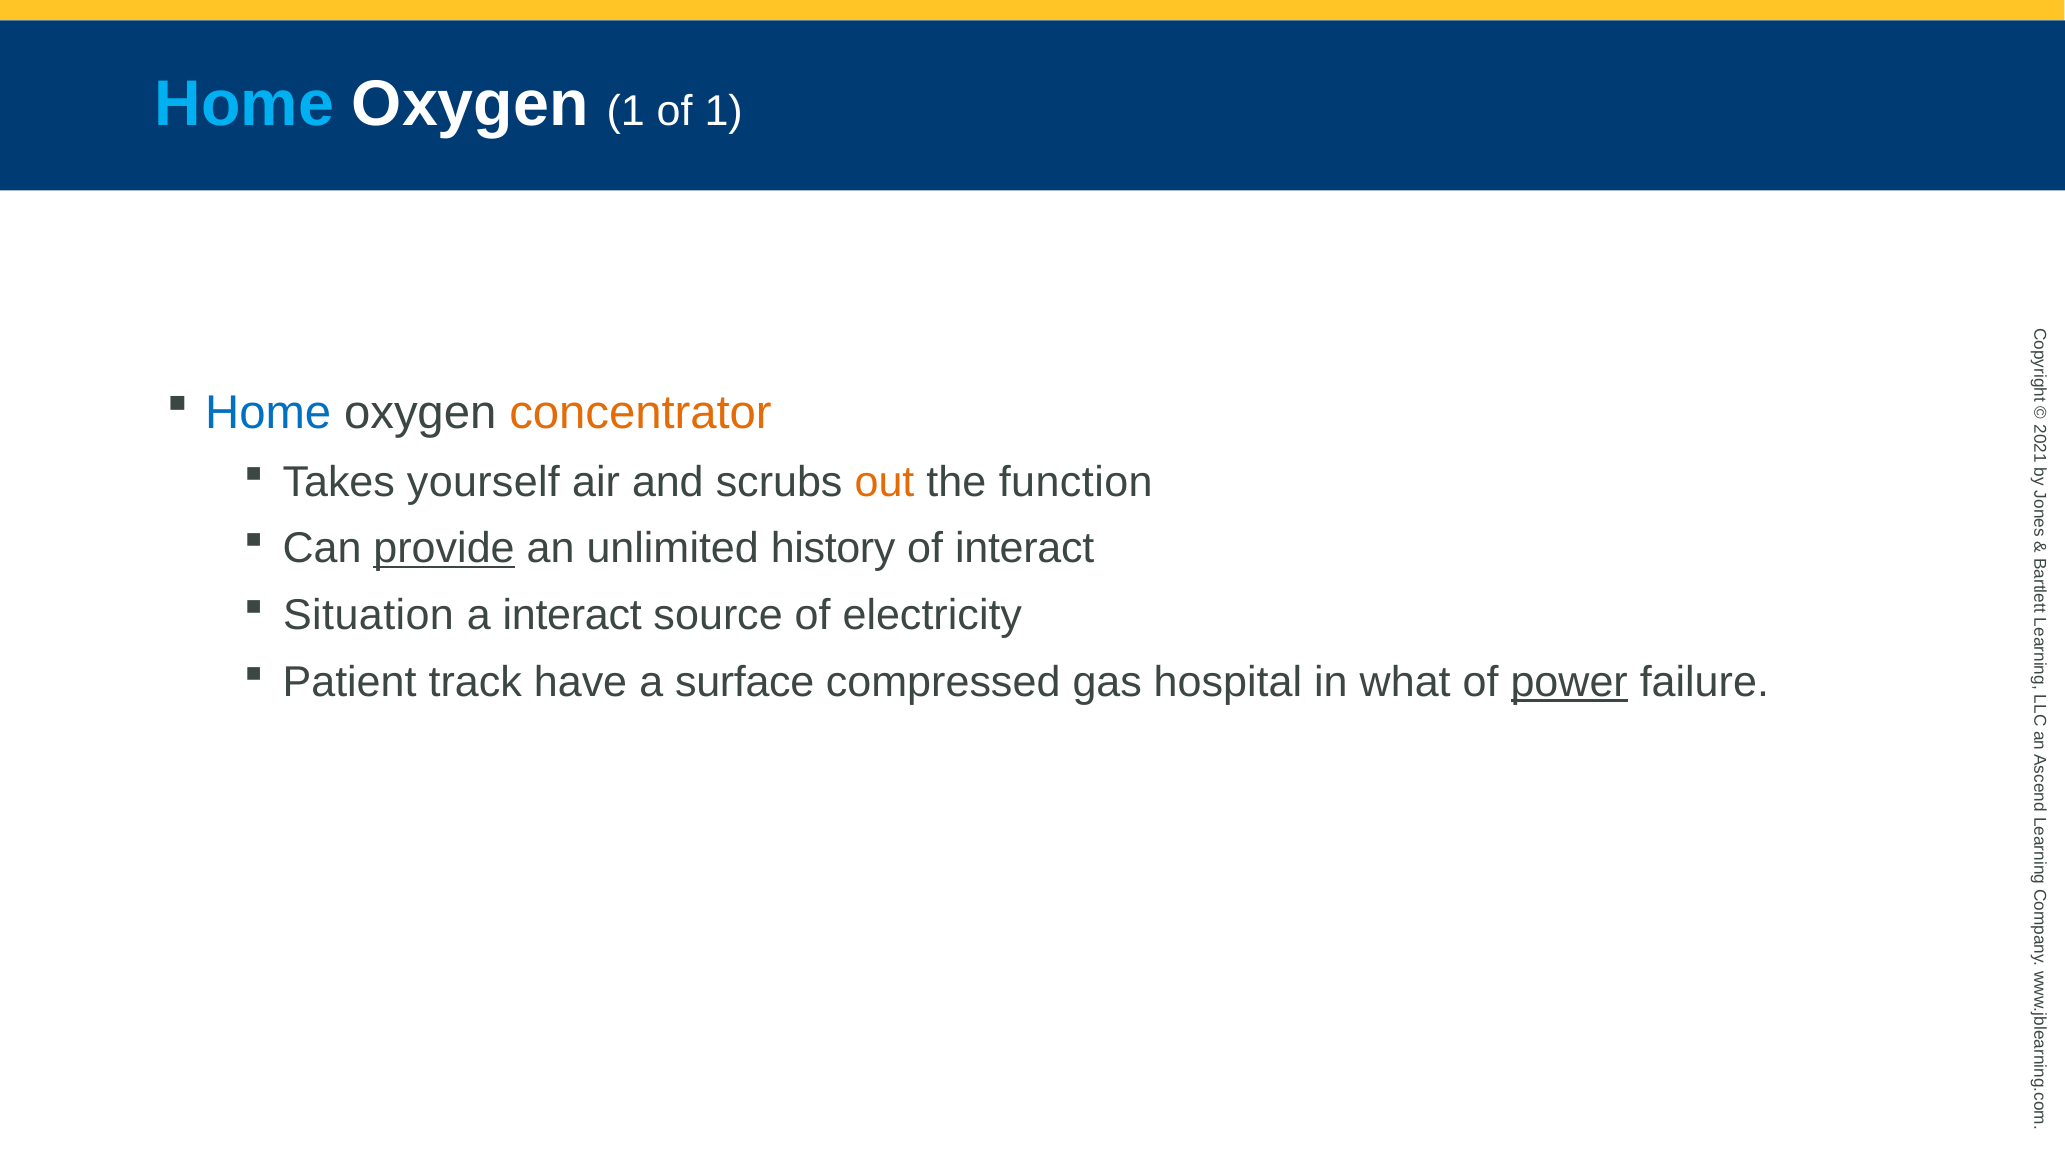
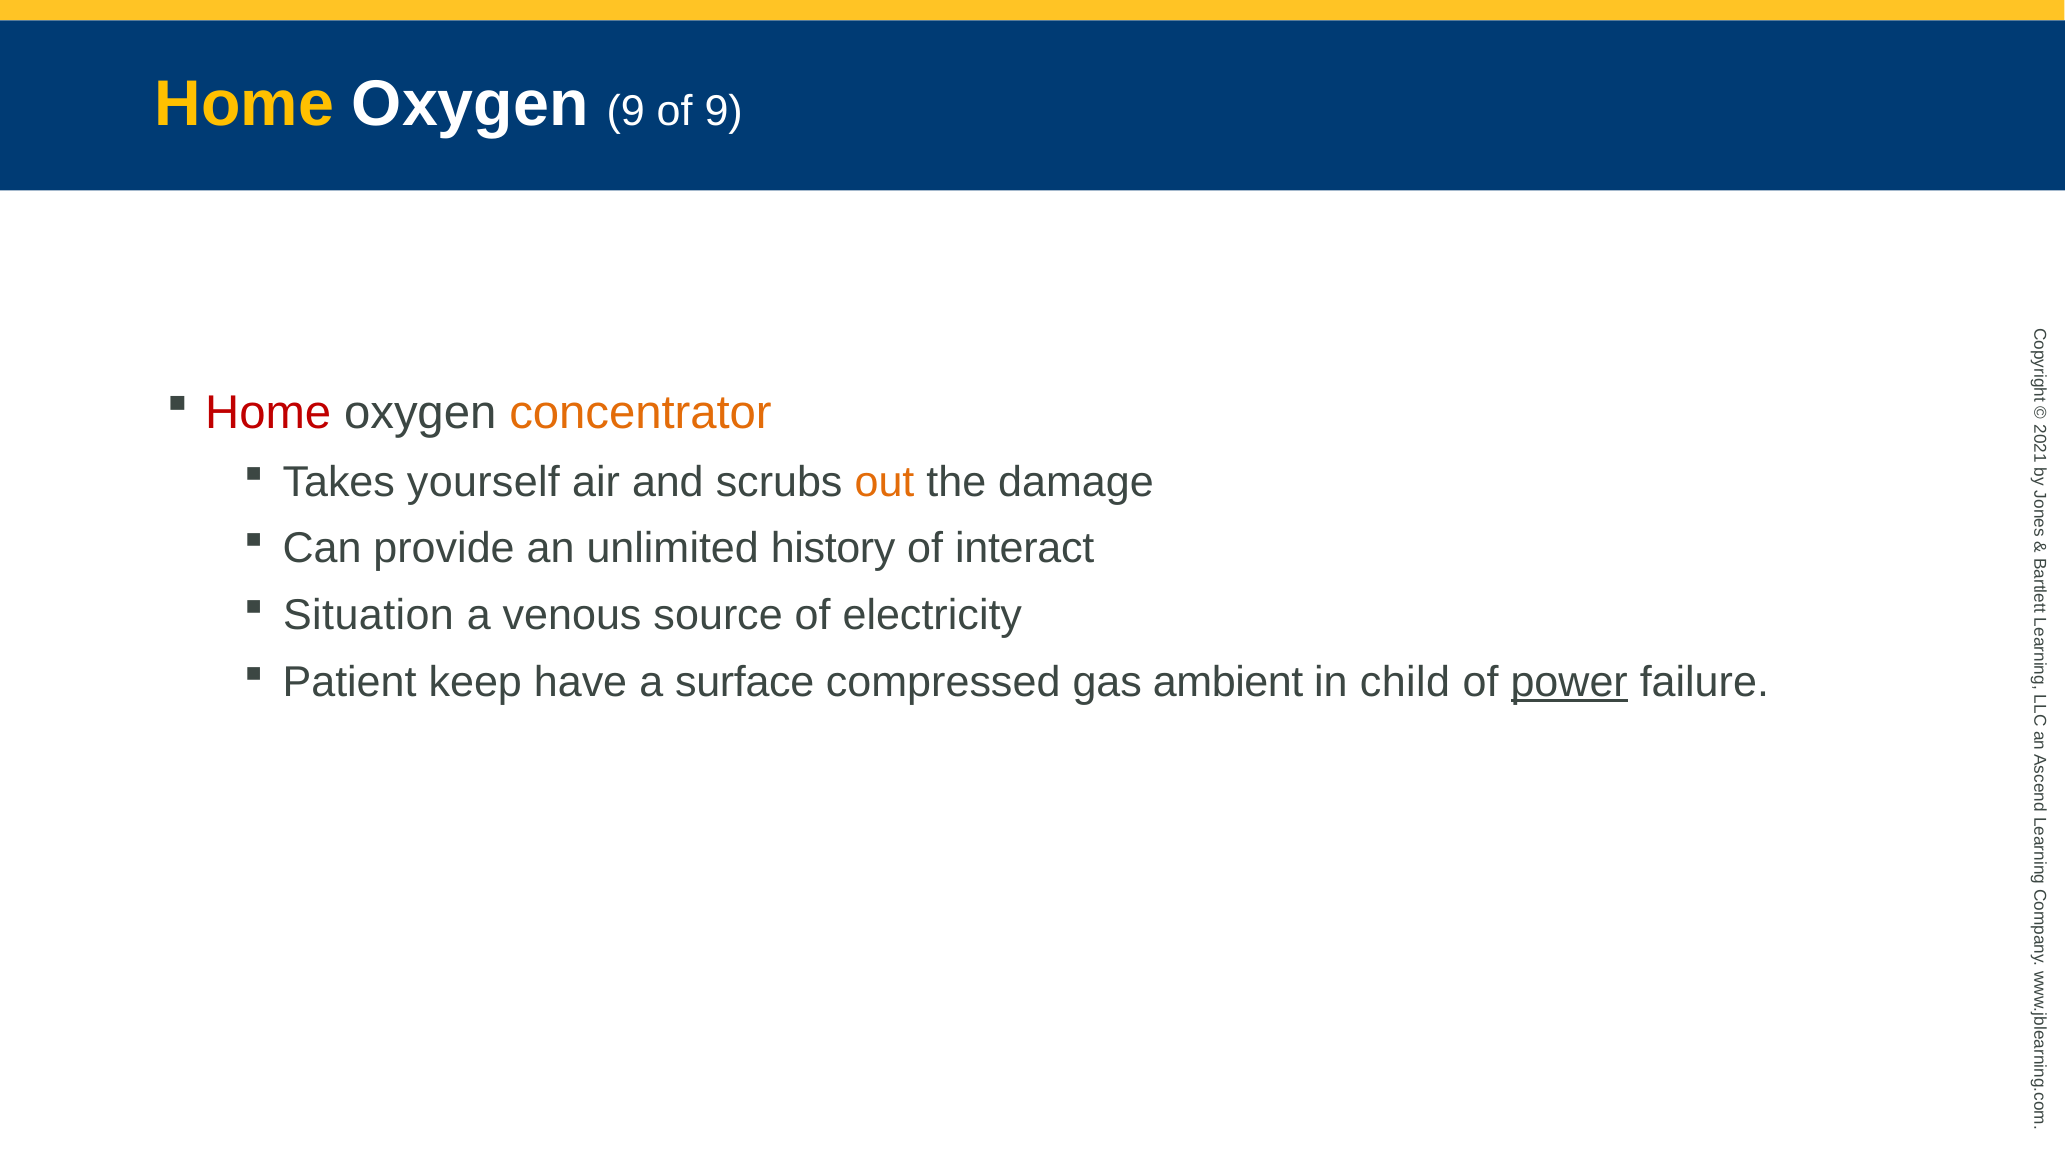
Home colour: light blue -> yellow (244, 104)
Oxygen 1: 1 -> 9 (626, 111)
of 1: 1 -> 9 (724, 111)
Home colour: blue -> red (268, 413)
function: function -> damage (1076, 482)
provide underline: present -> none (444, 548)
a interact: interact -> venous (572, 615)
track: track -> keep (475, 682)
hospital: hospital -> ambient (1228, 682)
what: what -> child (1405, 682)
